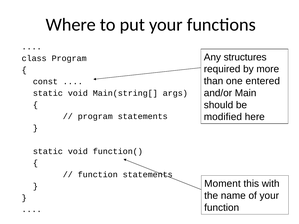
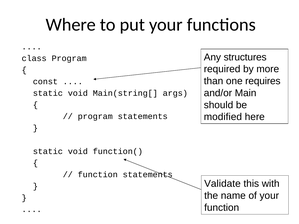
entered: entered -> requires (263, 81)
Moment: Moment -> Validate (222, 184)
